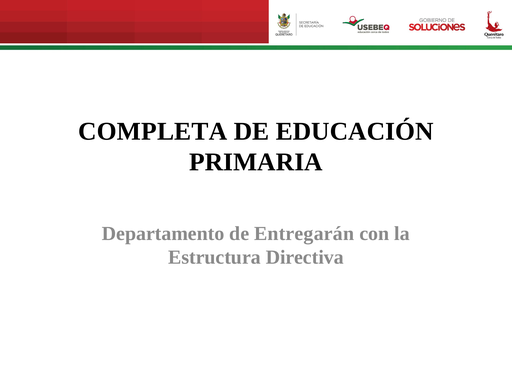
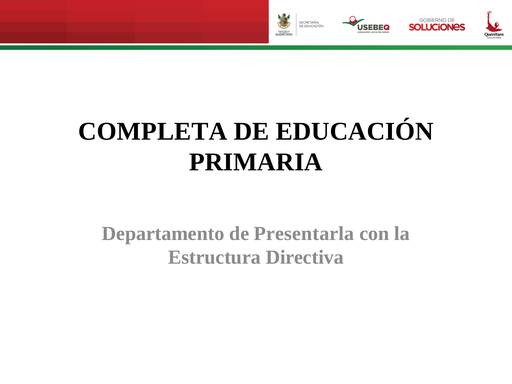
Entregarán: Entregarán -> Presentarla (304, 234)
